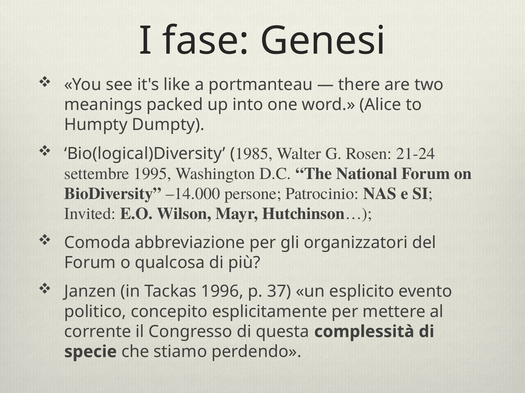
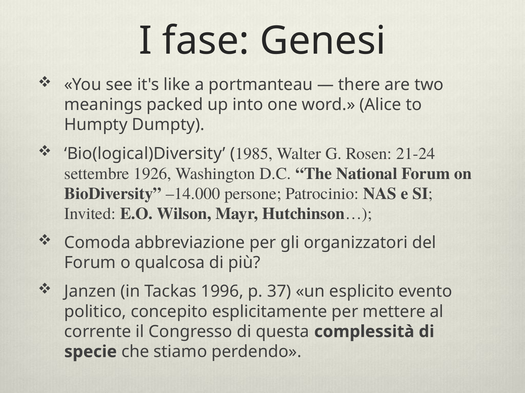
1995: 1995 -> 1926 (152, 174)
